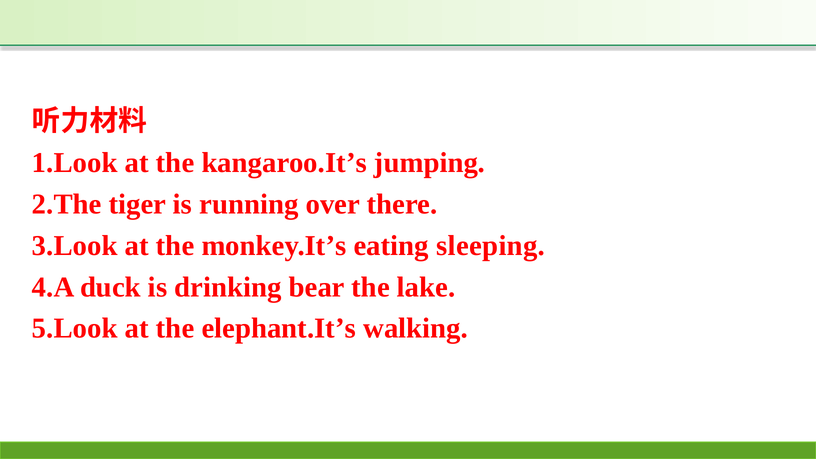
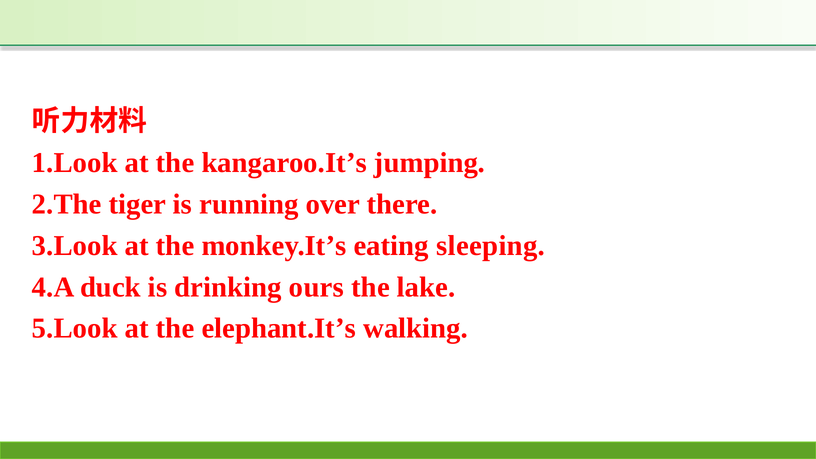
bear: bear -> ours (317, 287)
